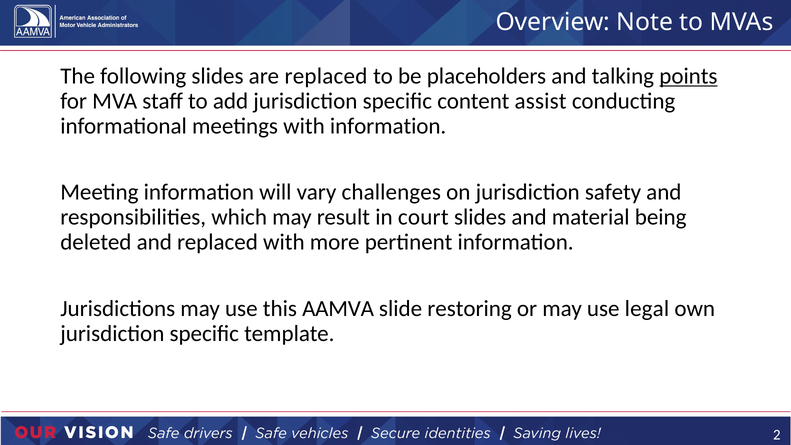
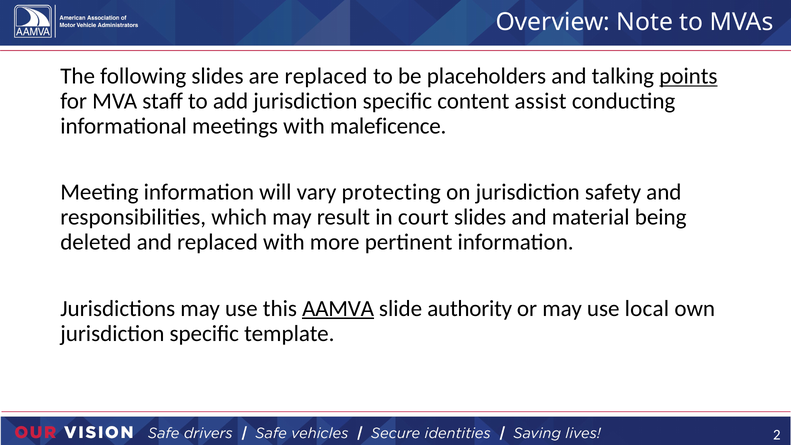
with information: information -> maleficence (388, 126)
challenges: challenges -> protecting (391, 192)
AAMVA underline: none -> present (338, 308)
restoring: restoring -> authority (470, 308)
legal: legal -> local (647, 308)
